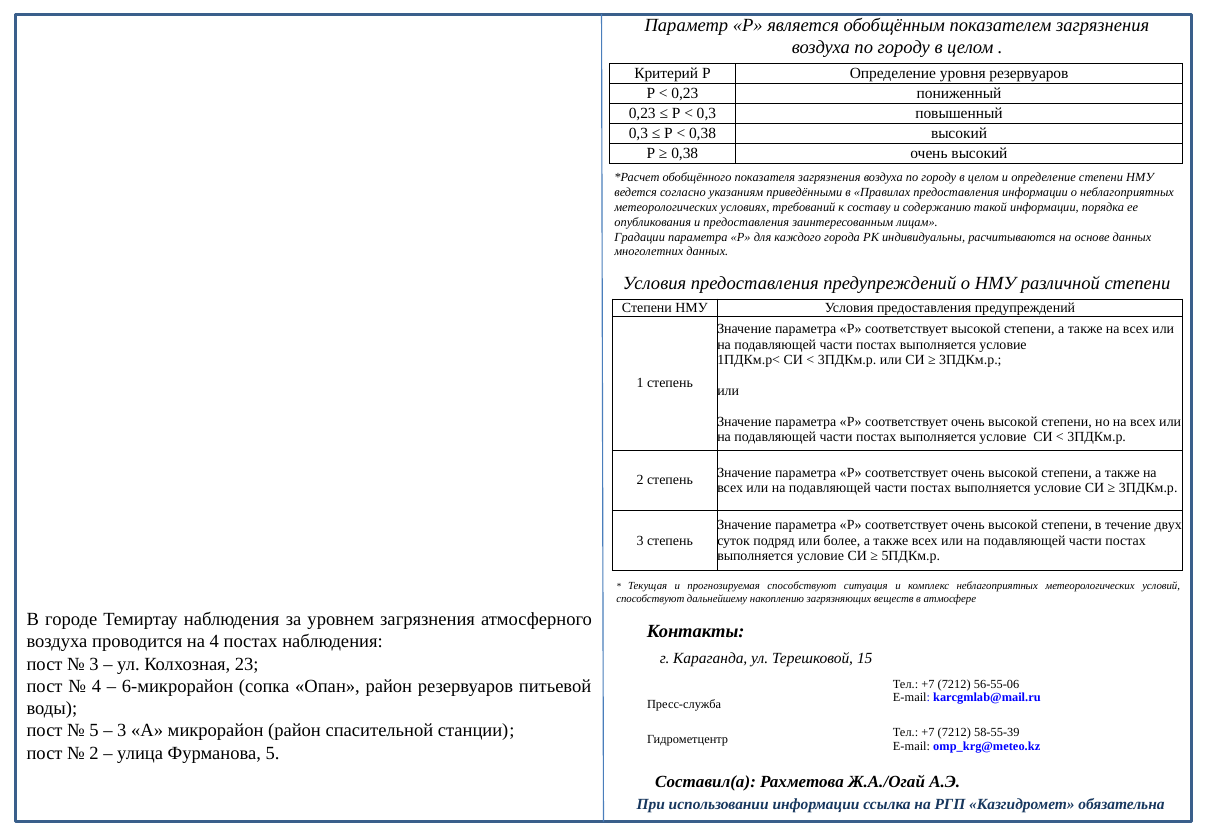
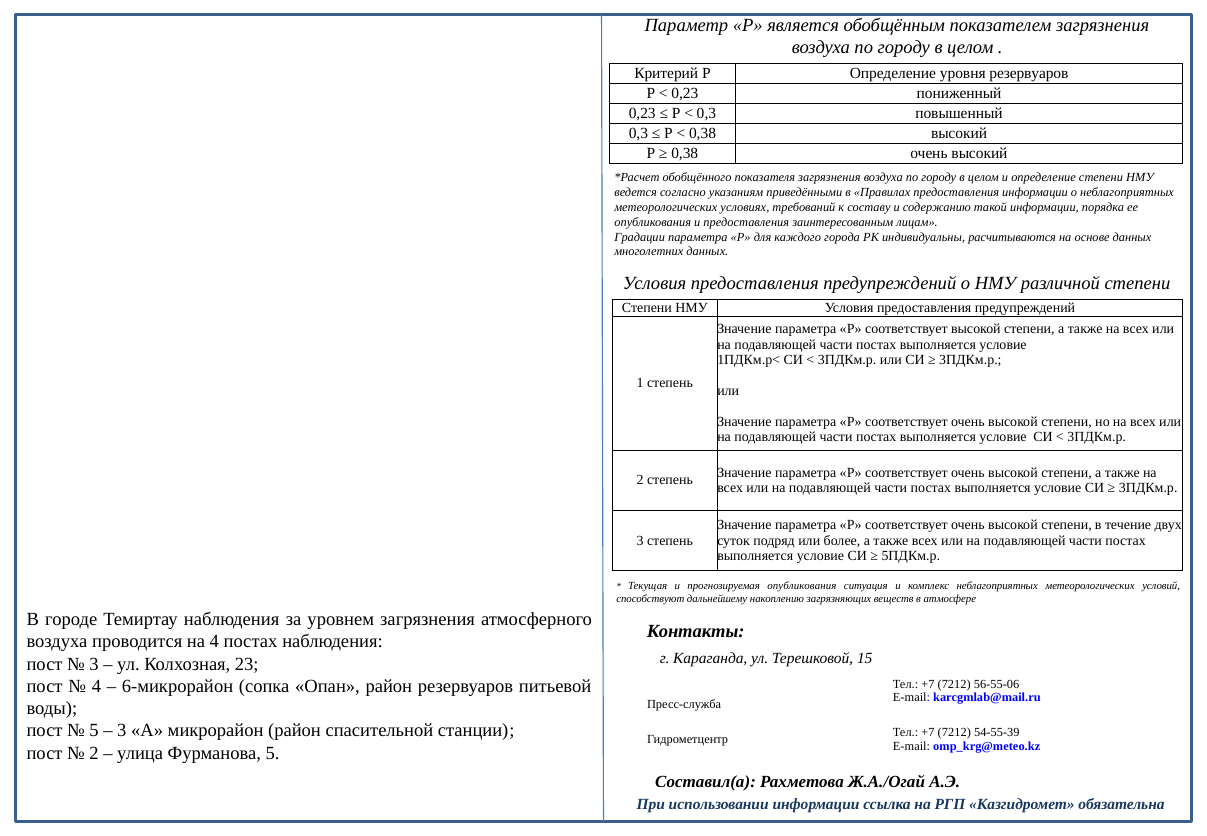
прогнозируемая способствуют: способствуют -> опубликования (802, 585)
58-55-39: 58-55-39 -> 54-55-39 (997, 732)
